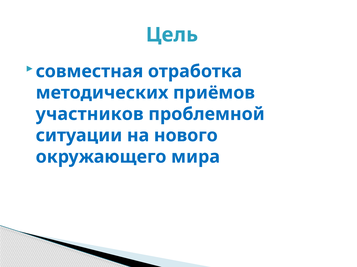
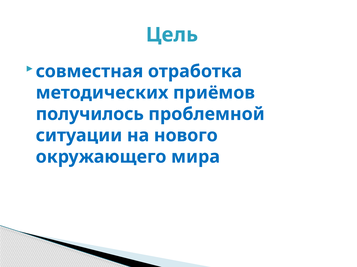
участников: участников -> получилось (90, 114)
